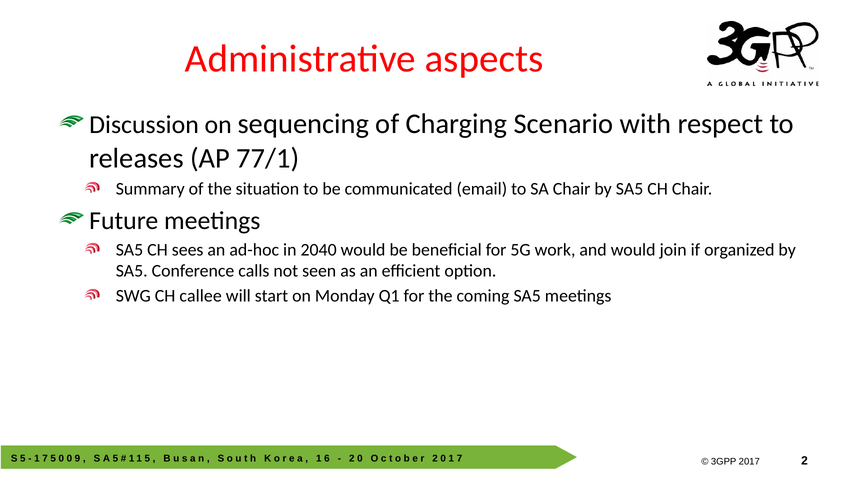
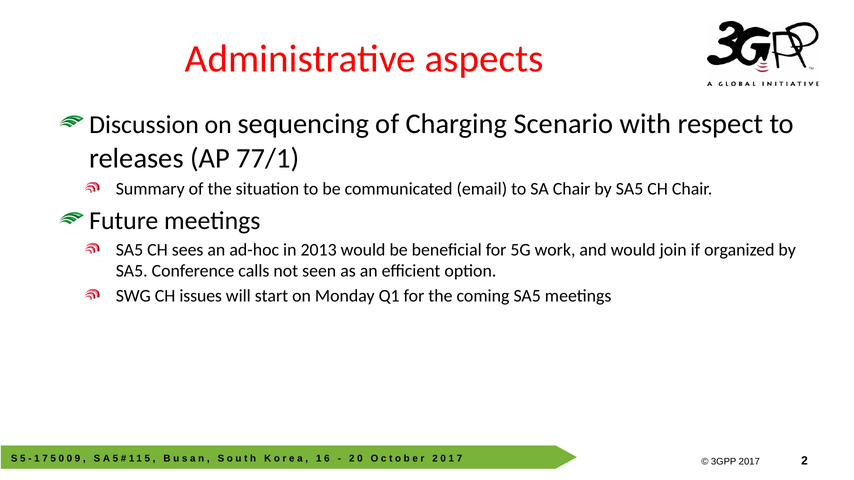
2040: 2040 -> 2013 (319, 250)
callee: callee -> issues (201, 296)
